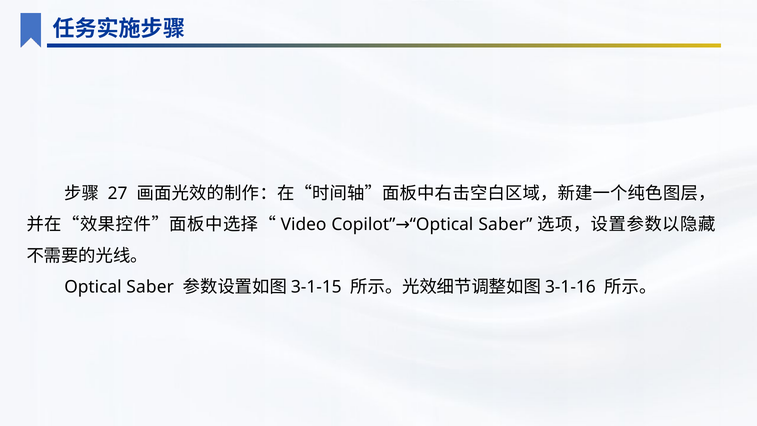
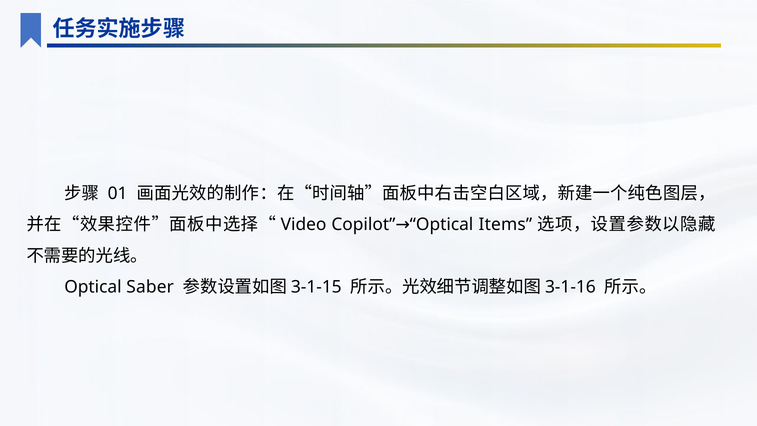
27: 27 -> 01 (118, 193)
Saber: Saber -> Items (505, 224)
